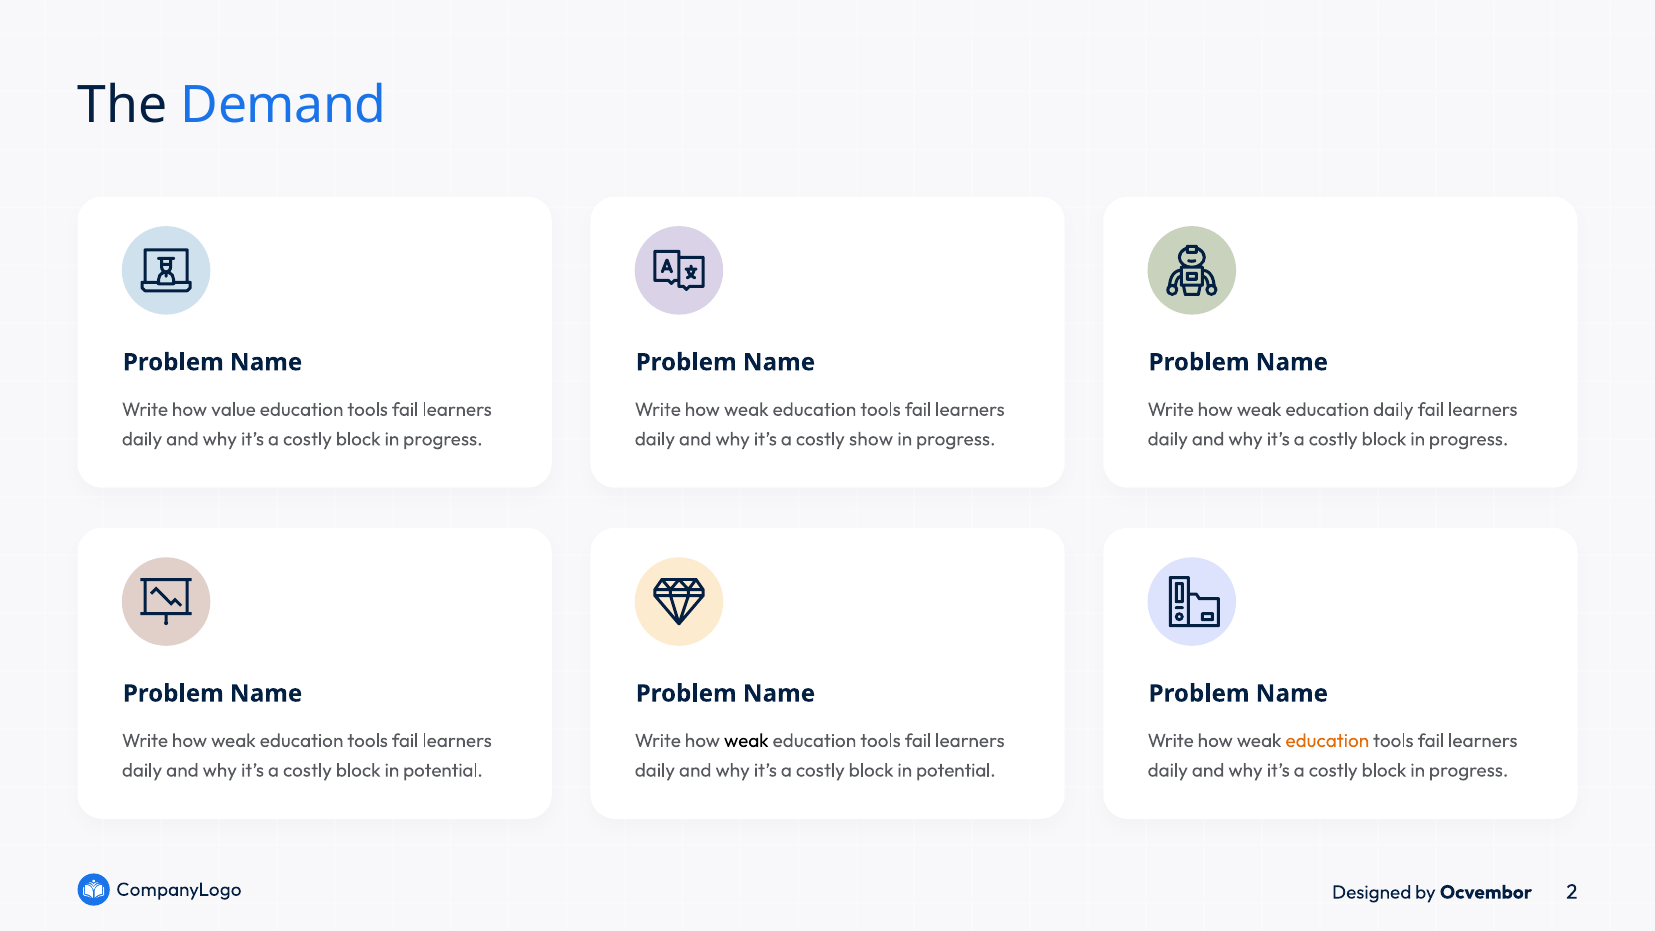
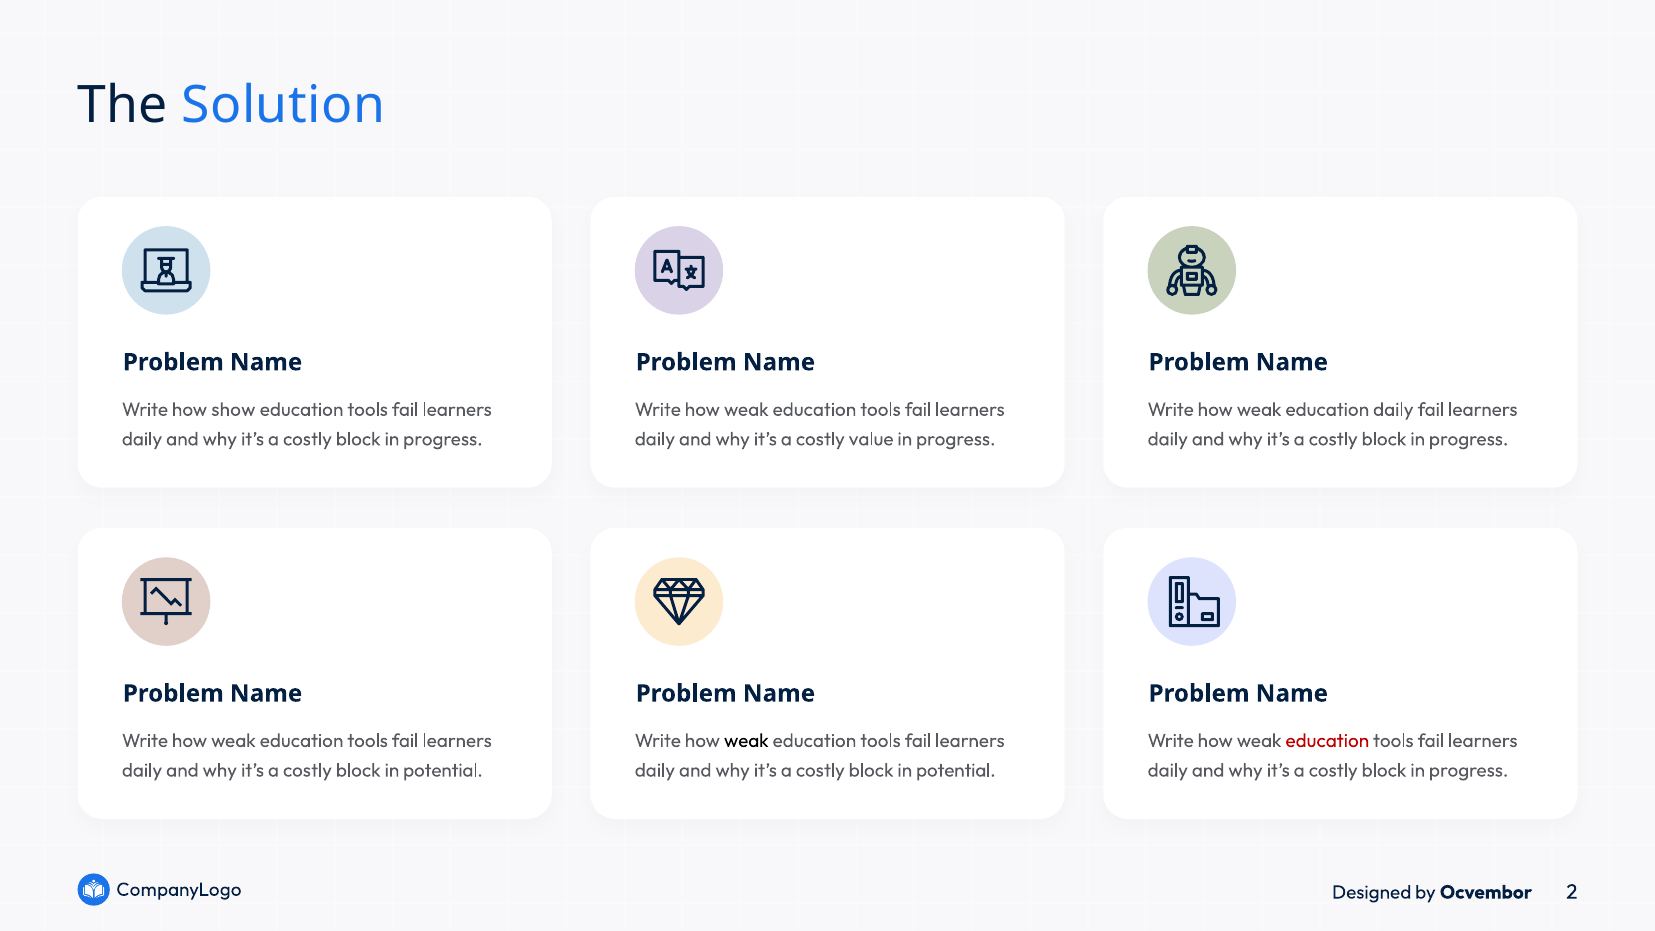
Demand: Demand -> Solution (283, 106)
value: value -> show (233, 410)
show: show -> value (871, 439)
education colour: orange -> red (1327, 741)
